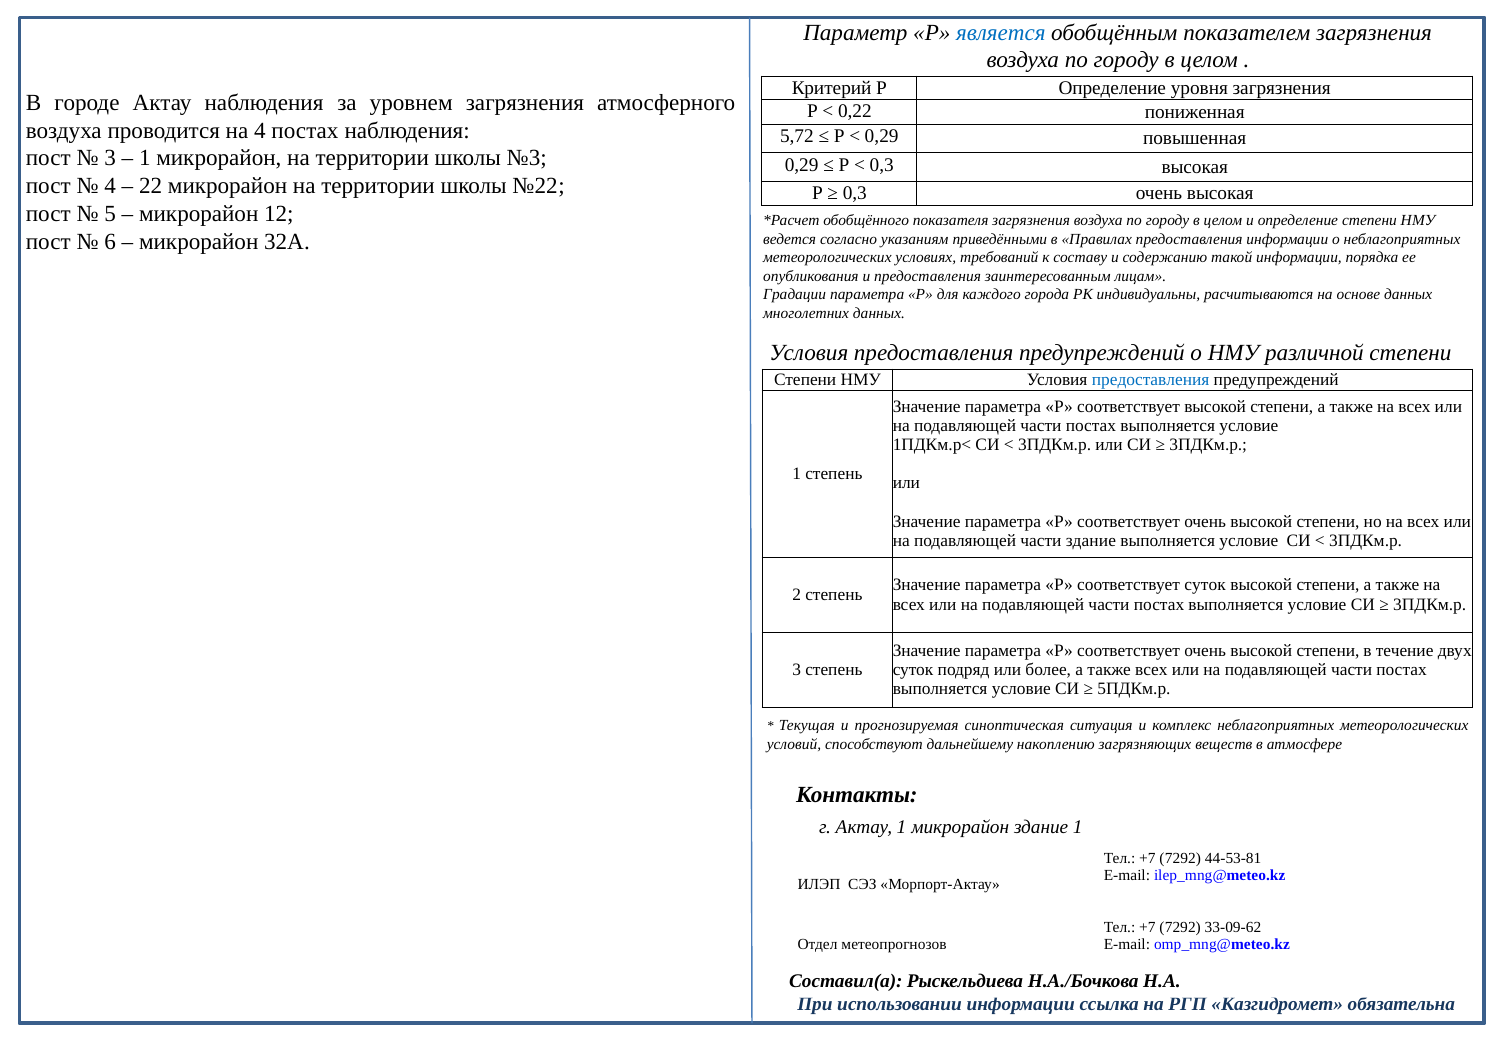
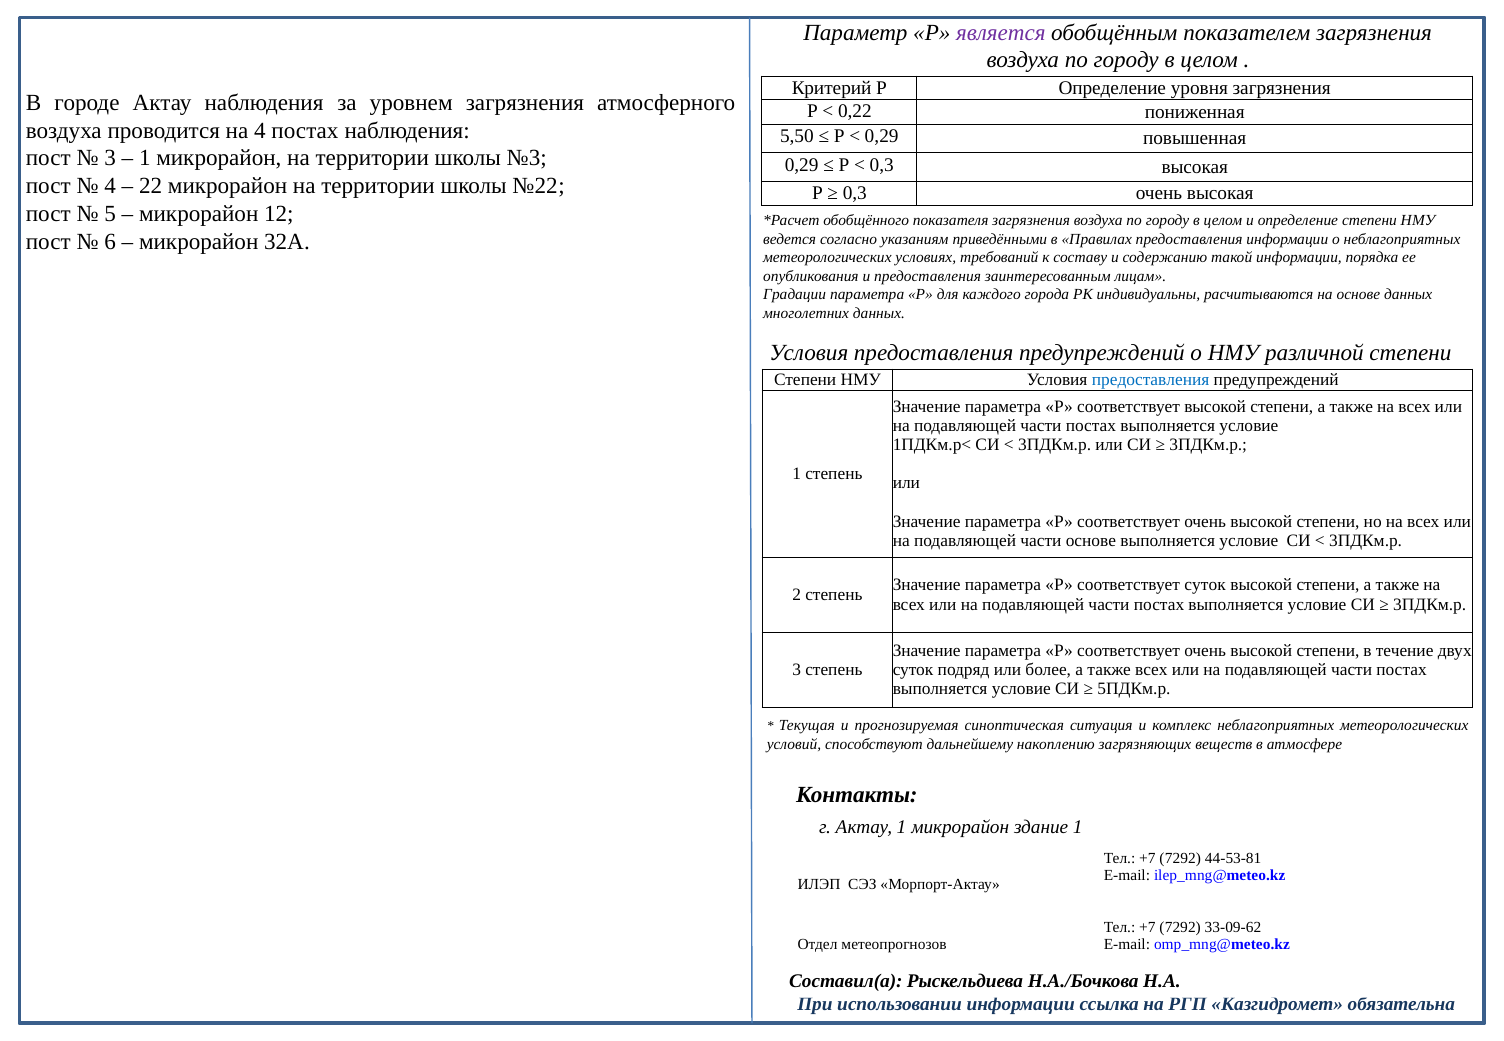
является colour: blue -> purple (1001, 33)
5,72: 5,72 -> 5,50 (797, 136)
части здание: здание -> основе (1091, 541)
